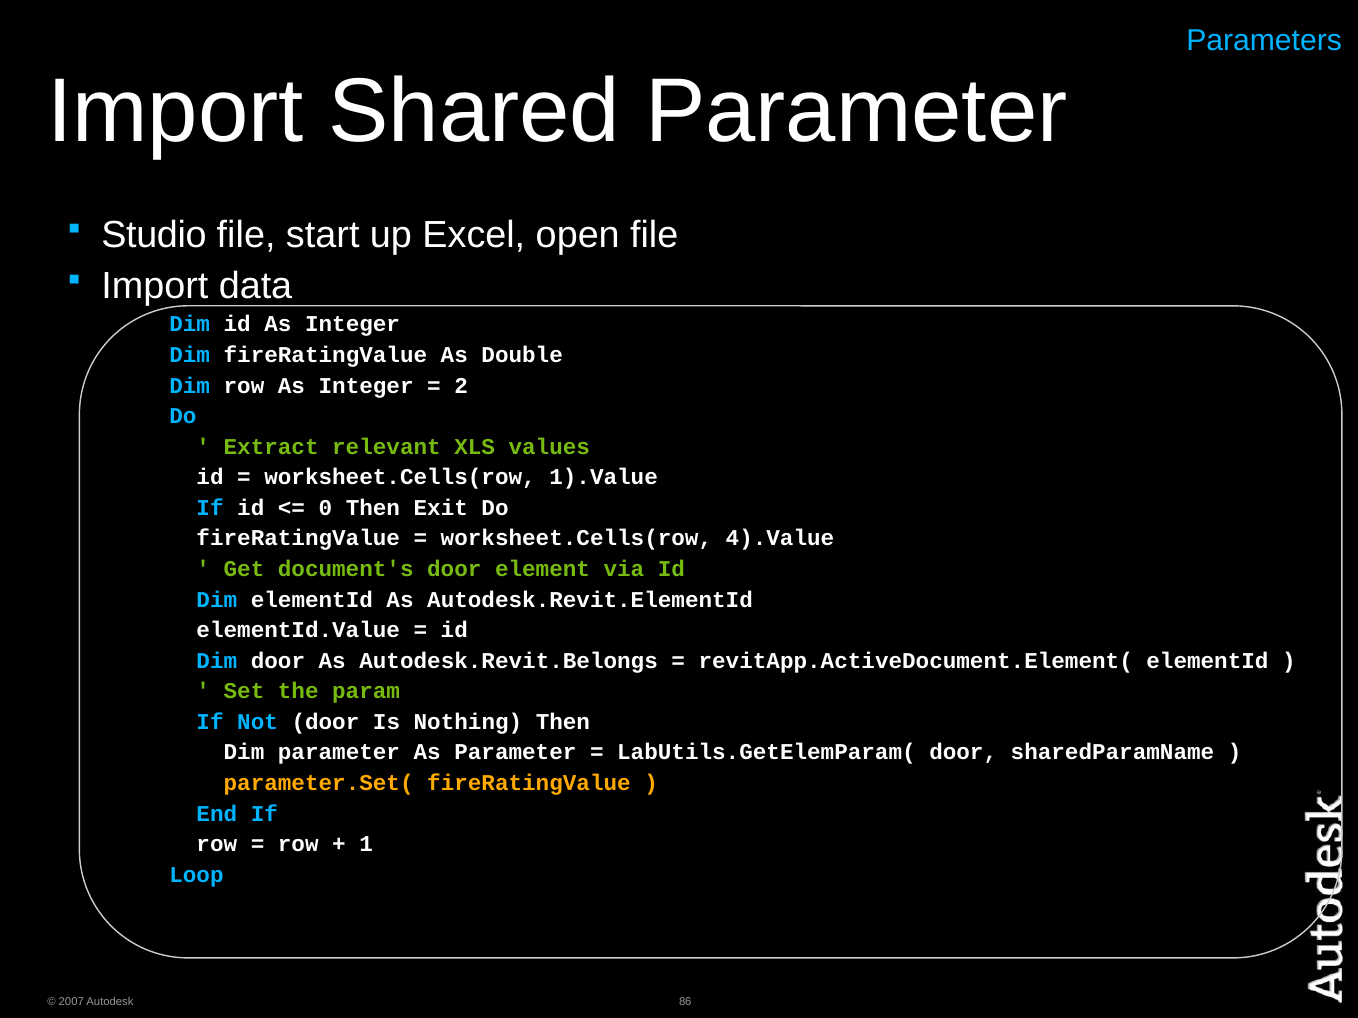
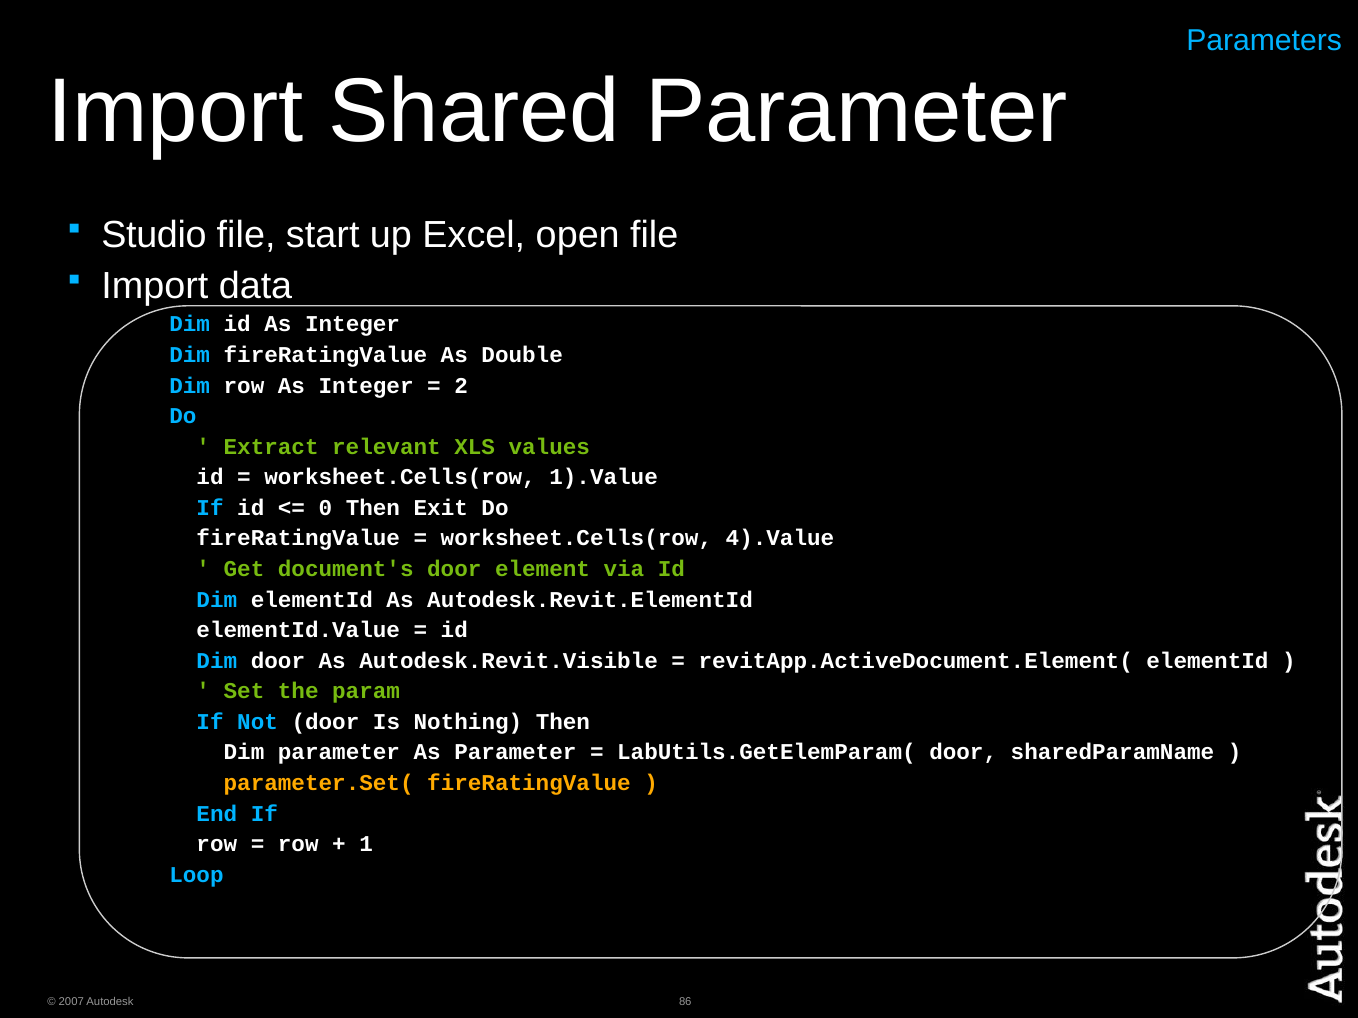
Autodesk.Revit.Belongs: Autodesk.Revit.Belongs -> Autodesk.Revit.Visible (509, 661)
